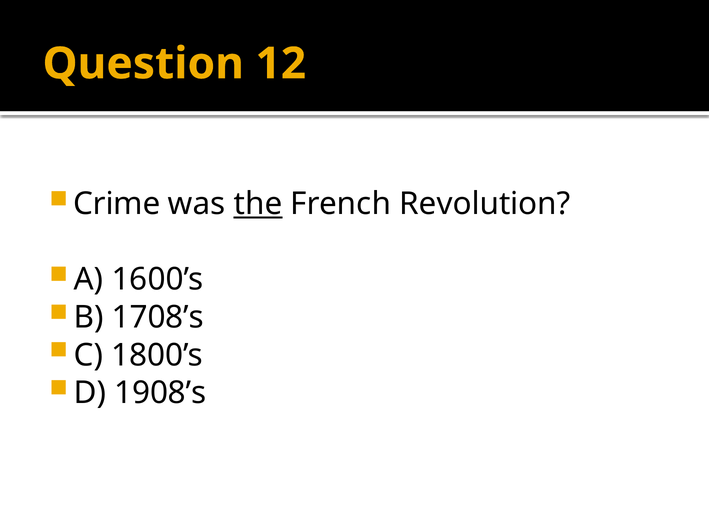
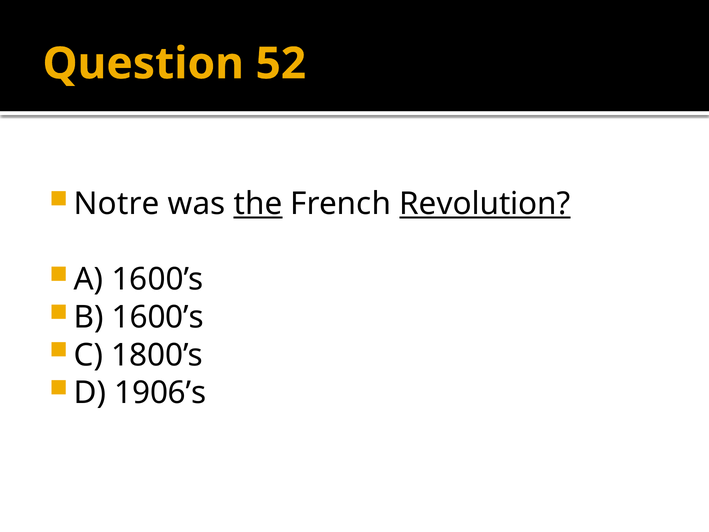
12: 12 -> 52 (281, 64)
Crime: Crime -> Notre (117, 204)
Revolution underline: none -> present (485, 204)
B 1708’s: 1708’s -> 1600’s (158, 317)
1908’s: 1908’s -> 1906’s (160, 393)
